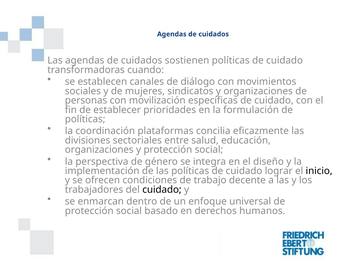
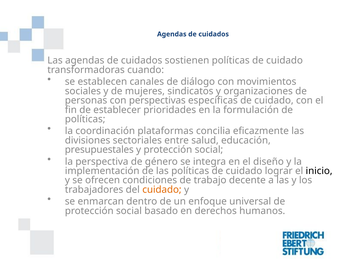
movilización: movilización -> perspectivas (157, 101)
organizaciones: organizaciones -> presupuestales (99, 150)
cuidado colour: black -> orange (162, 190)
